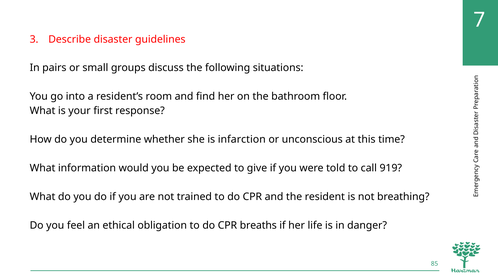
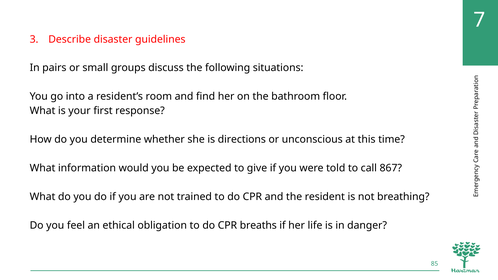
infarction: infarction -> directions (242, 140)
919: 919 -> 867 (391, 168)
